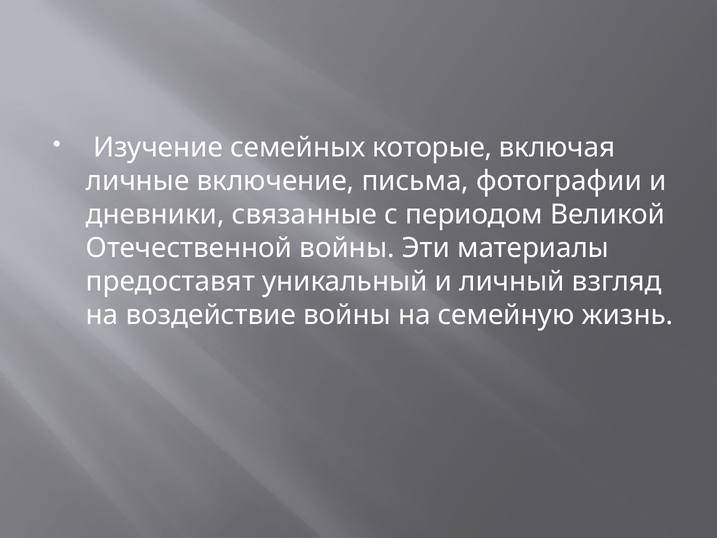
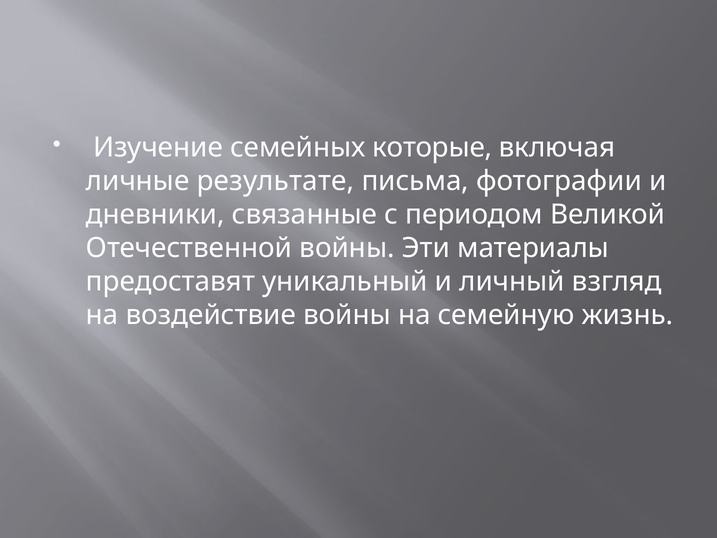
включение: включение -> результате (275, 181)
